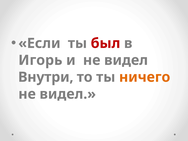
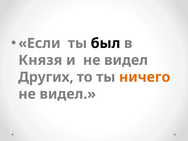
был colour: red -> black (106, 43)
Игорь: Игорь -> Князя (40, 60)
Внутри: Внутри -> Других (46, 77)
